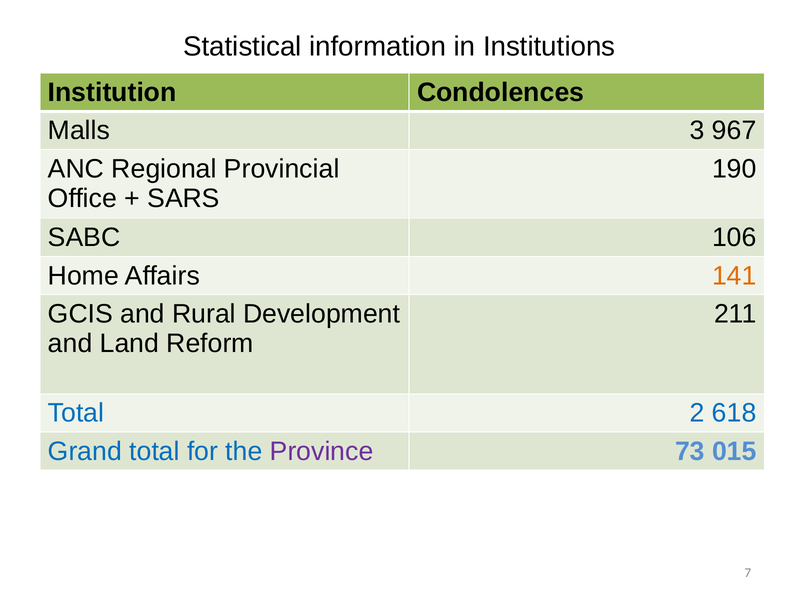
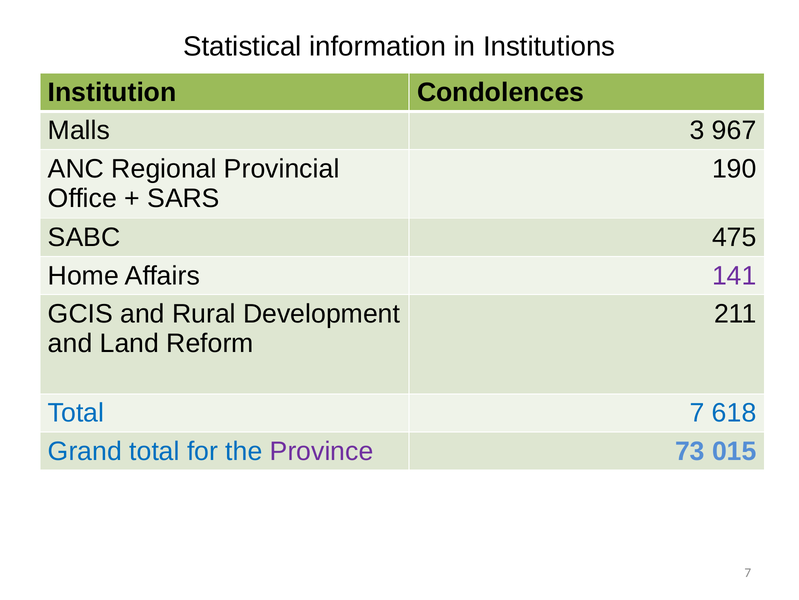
106: 106 -> 475 (734, 237)
141 colour: orange -> purple (734, 275)
Total 2: 2 -> 7 (697, 413)
